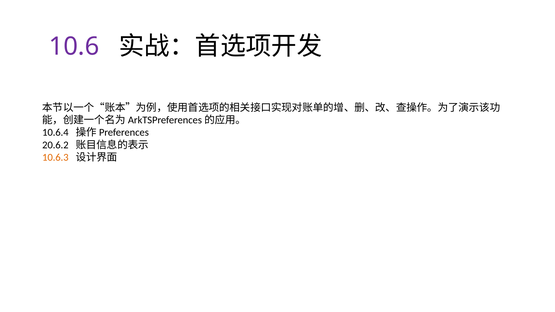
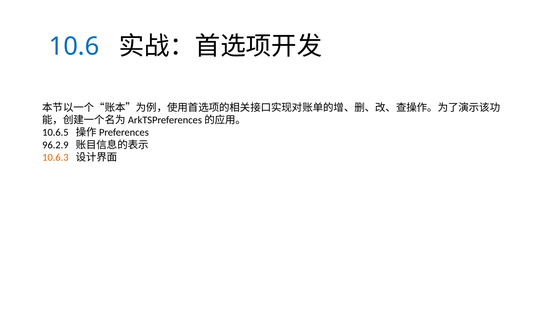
10.6 colour: purple -> blue (74, 47)
10.6.4: 10.6.4 -> 10.6.5 (55, 133)
20.6.2: 20.6.2 -> 96.2.9 (55, 145)
